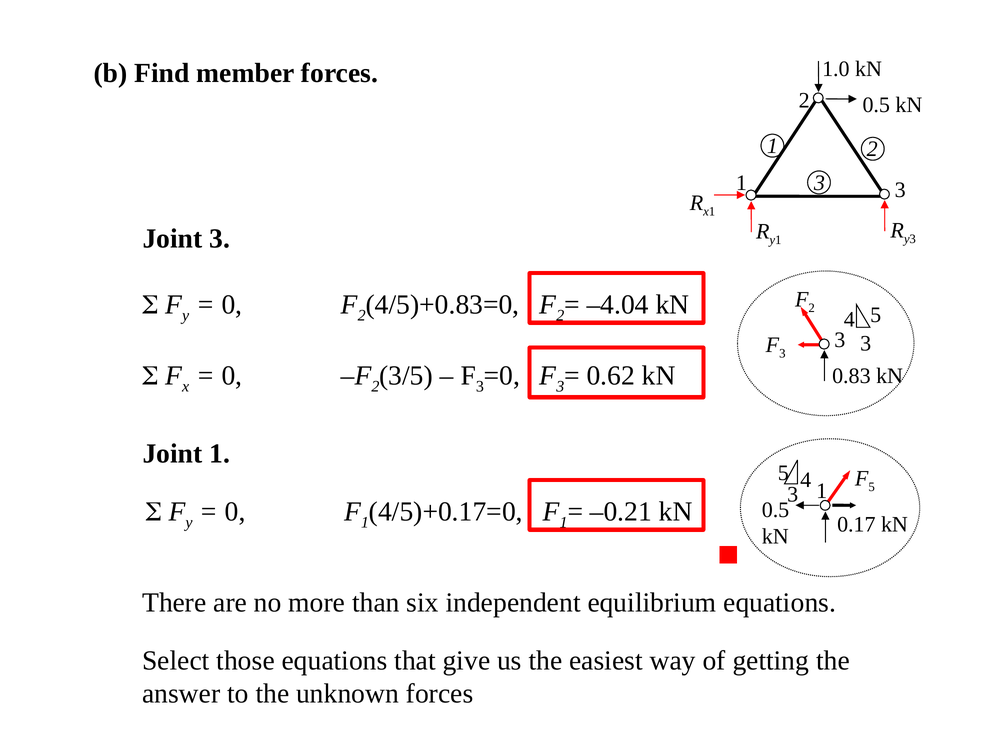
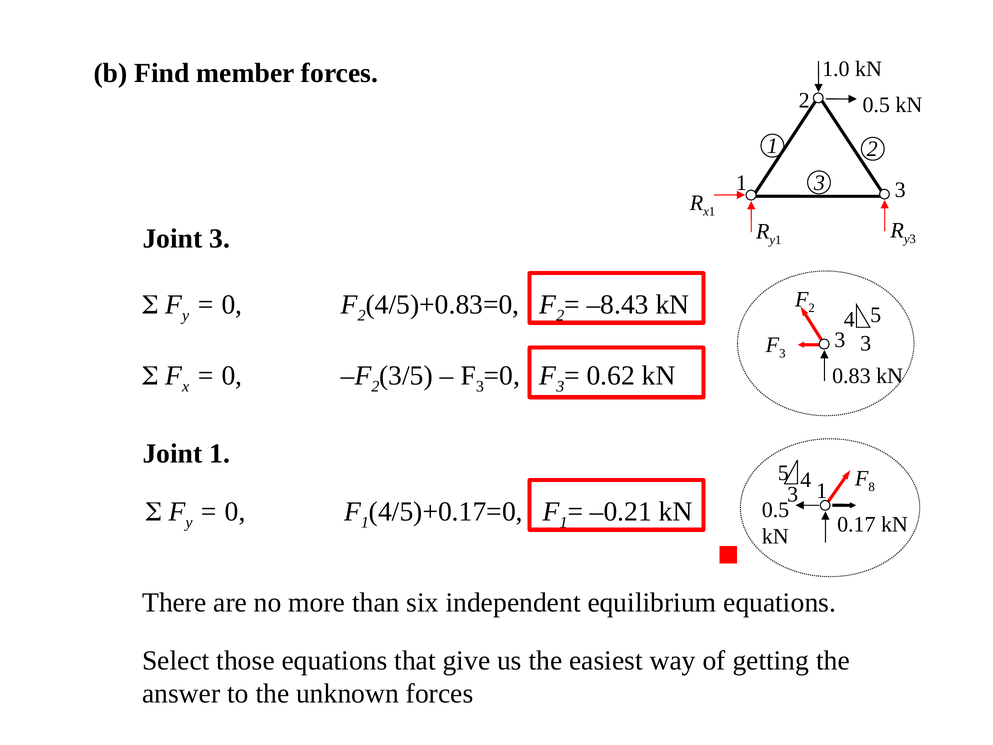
–4.04: –4.04 -> –8.43 (618, 305)
5: 5 -> 8 (872, 487)
